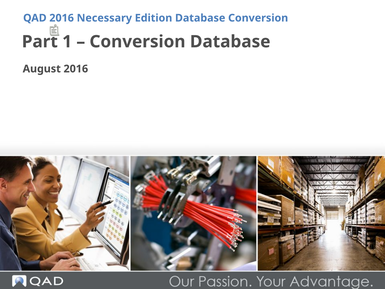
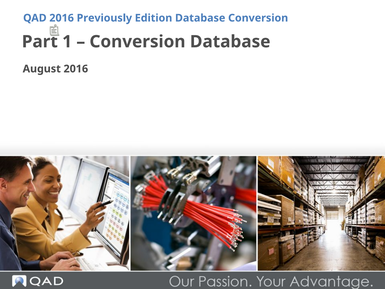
Necessary: Necessary -> Previously (104, 18)
